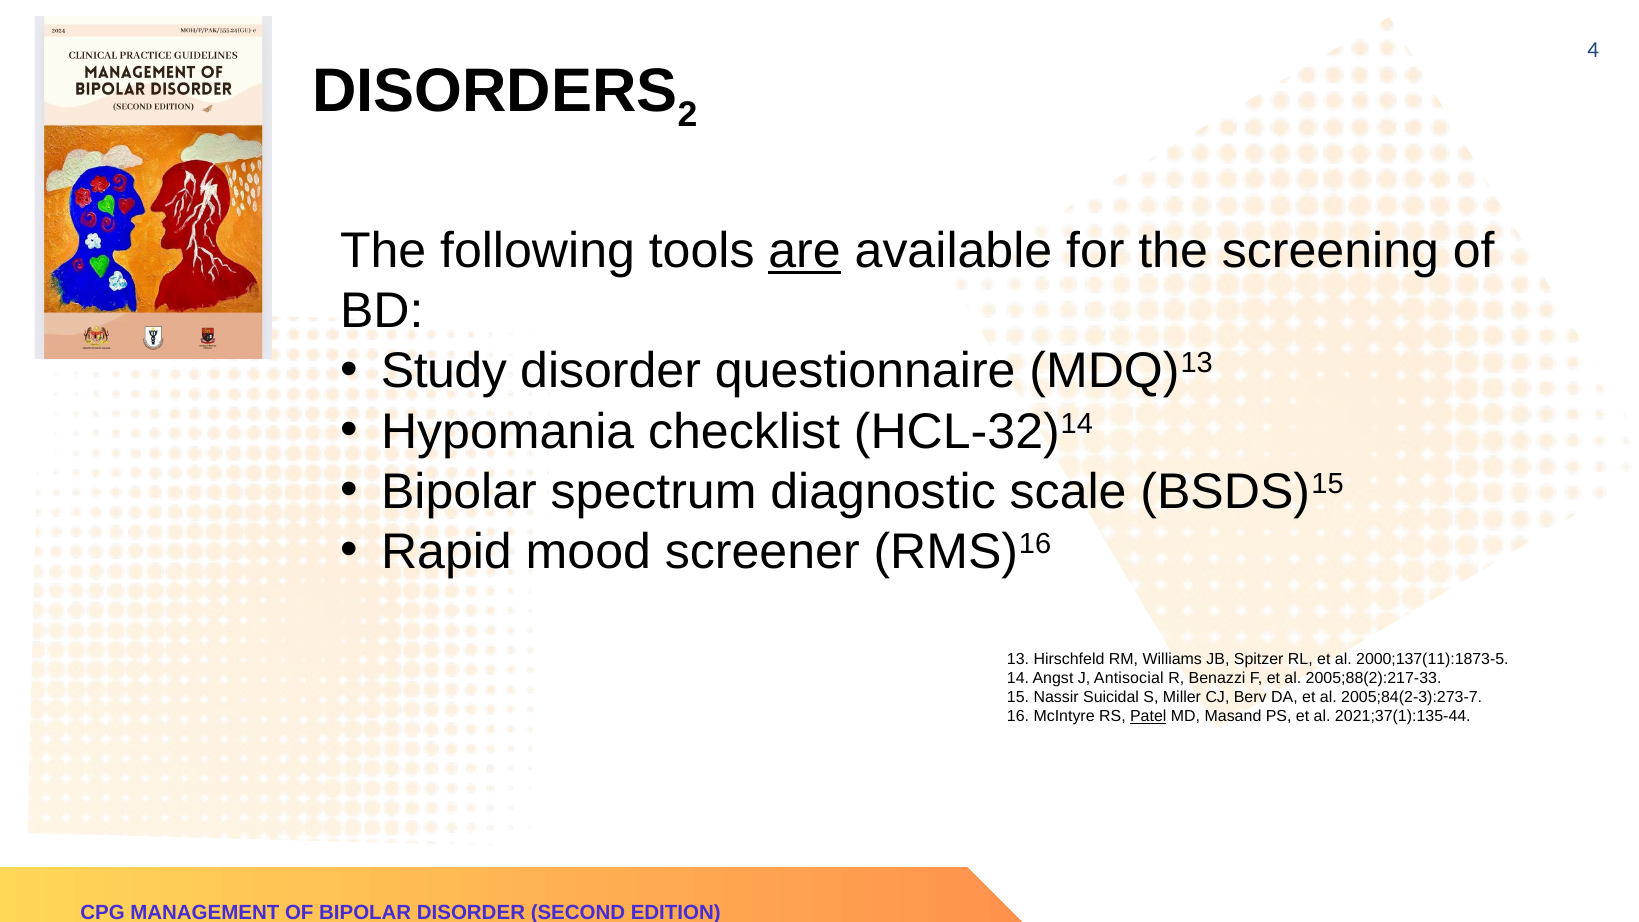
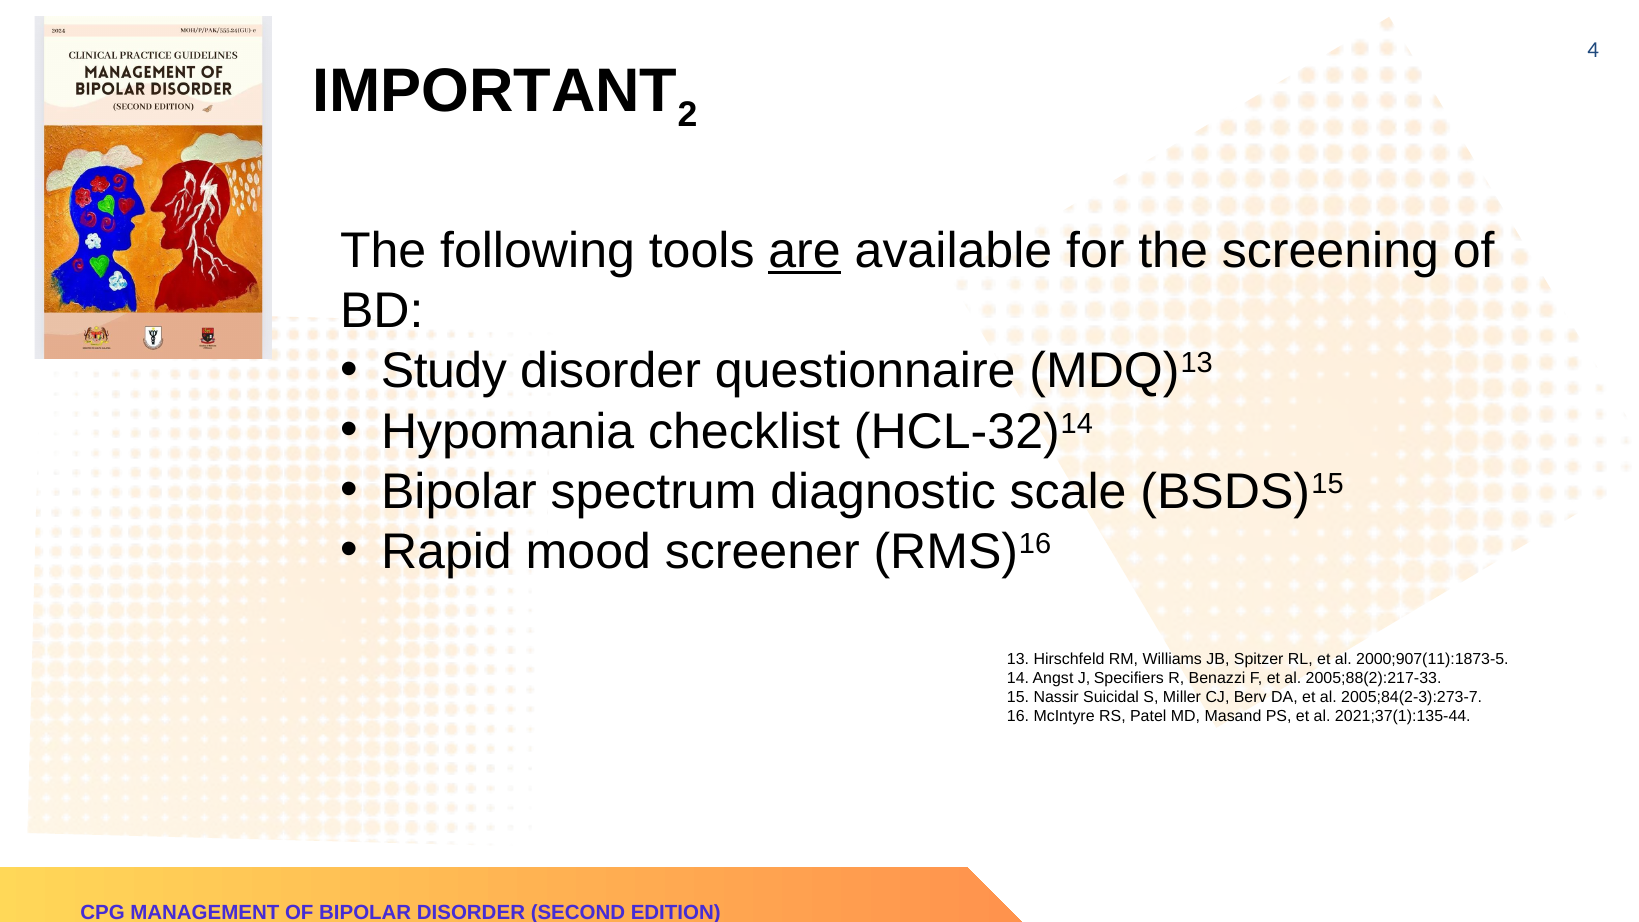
DISORDERS: DISORDERS -> IMPORTANT (495, 91)
2000;137(11):1873-5: 2000;137(11):1873-5 -> 2000;907(11):1873-5 (1432, 659)
Antisocial: Antisocial -> Specifiers (1129, 678)
Patel underline: present -> none (1148, 717)
